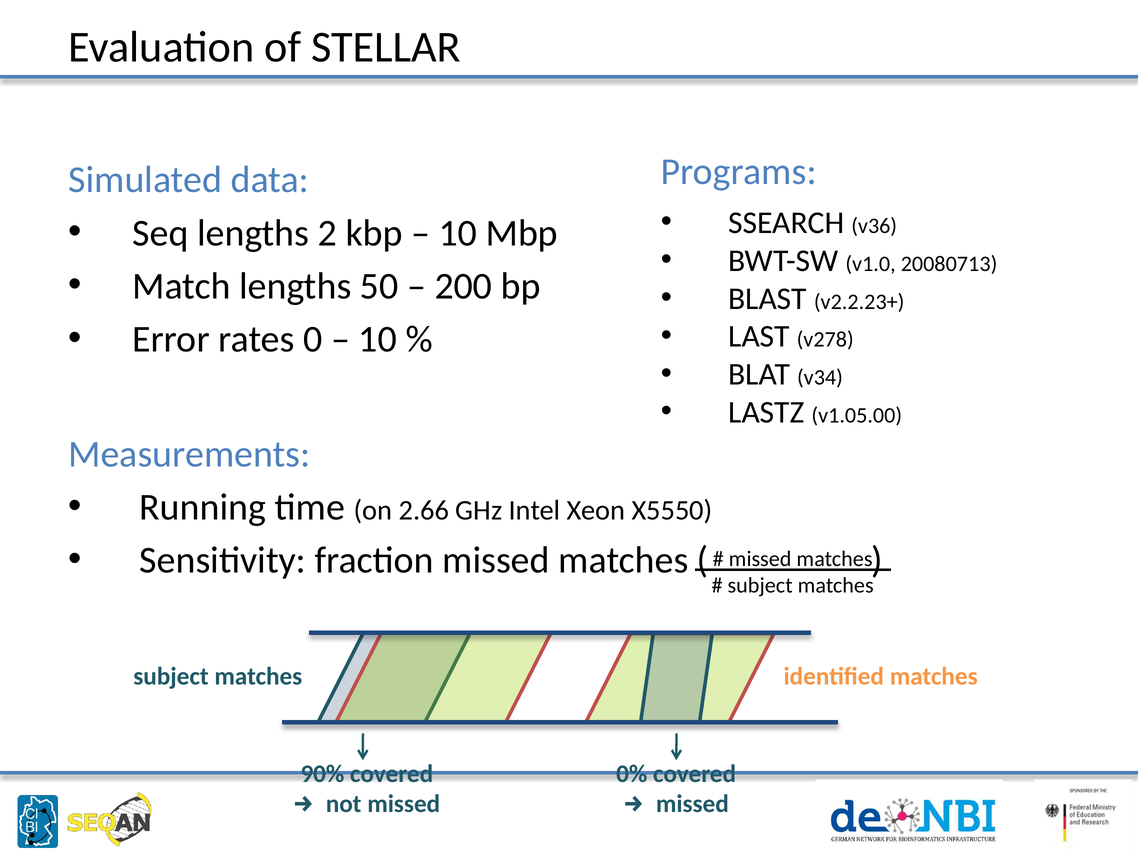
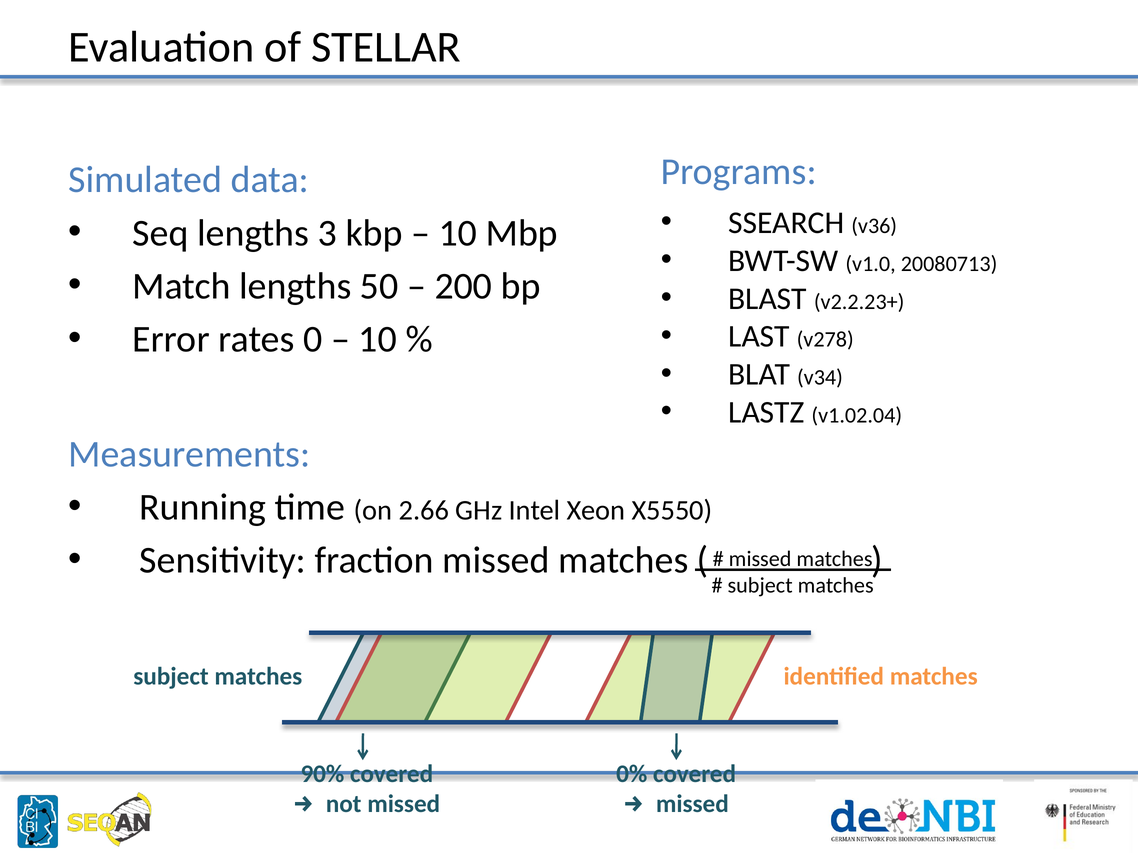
2: 2 -> 3 (327, 233)
v1.05.00: v1.05.00 -> v1.02.04 (857, 416)
